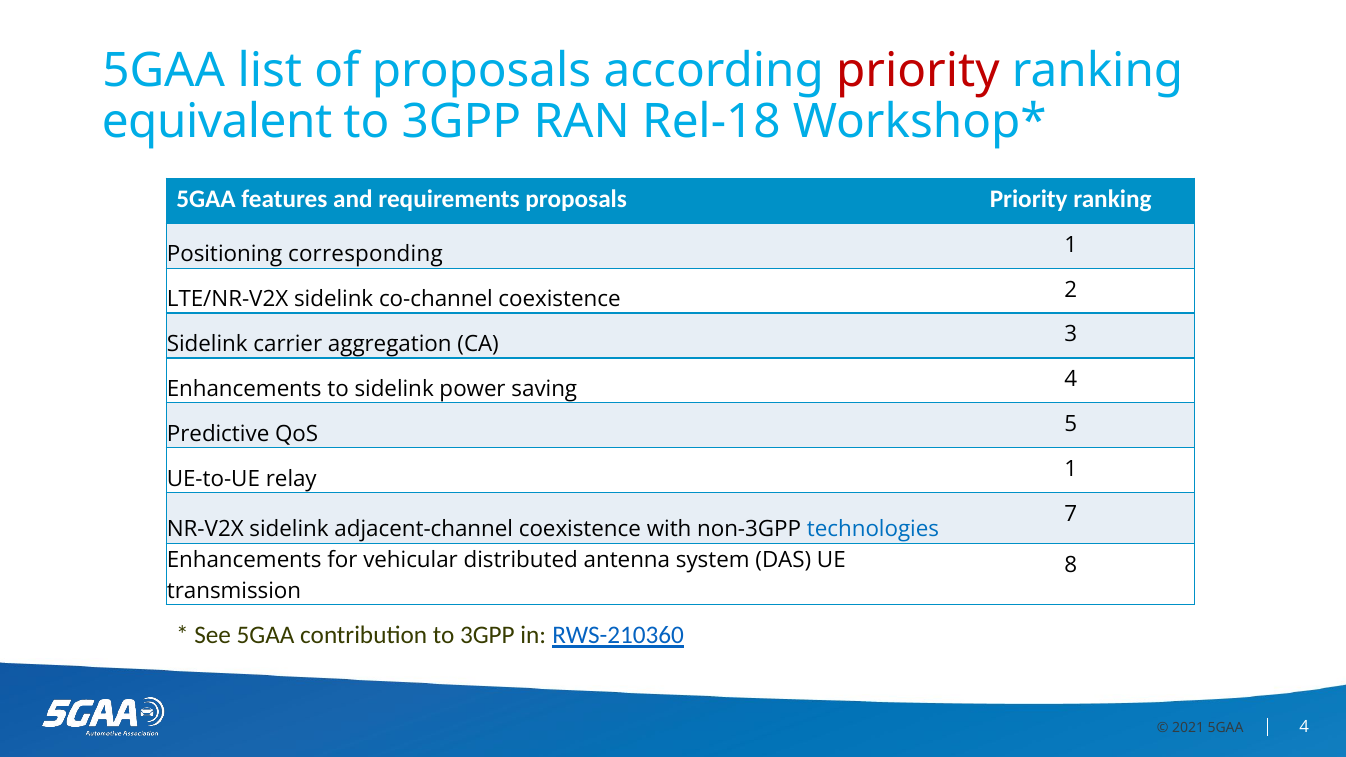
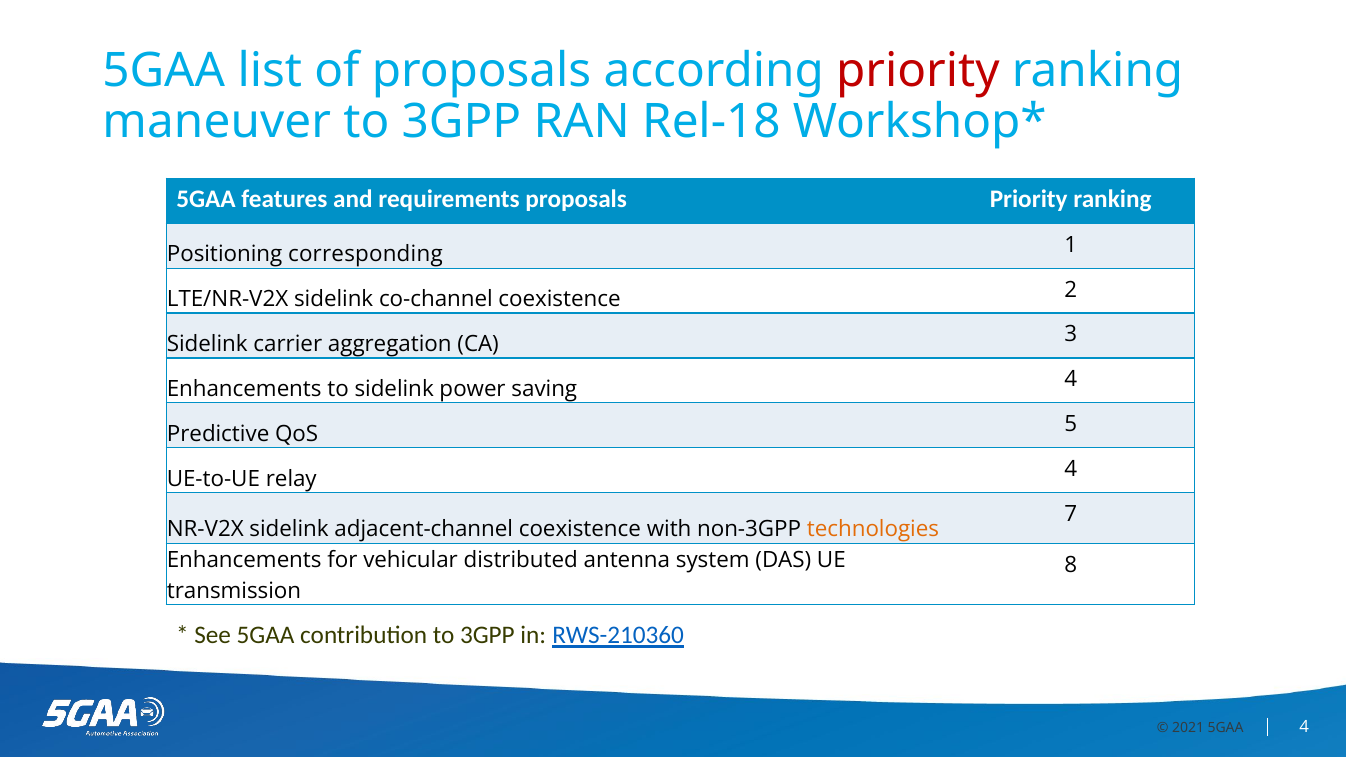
equivalent: equivalent -> maneuver (217, 122)
relay 1: 1 -> 4 (1071, 469)
technologies colour: blue -> orange (873, 529)
